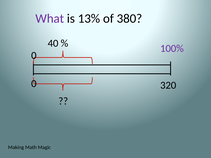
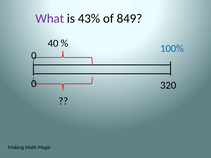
13%: 13% -> 43% (89, 18)
380: 380 -> 849 (130, 18)
100% colour: purple -> blue (172, 49)
